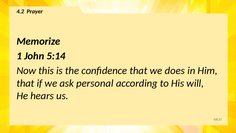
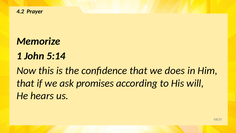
personal: personal -> promises (95, 83)
